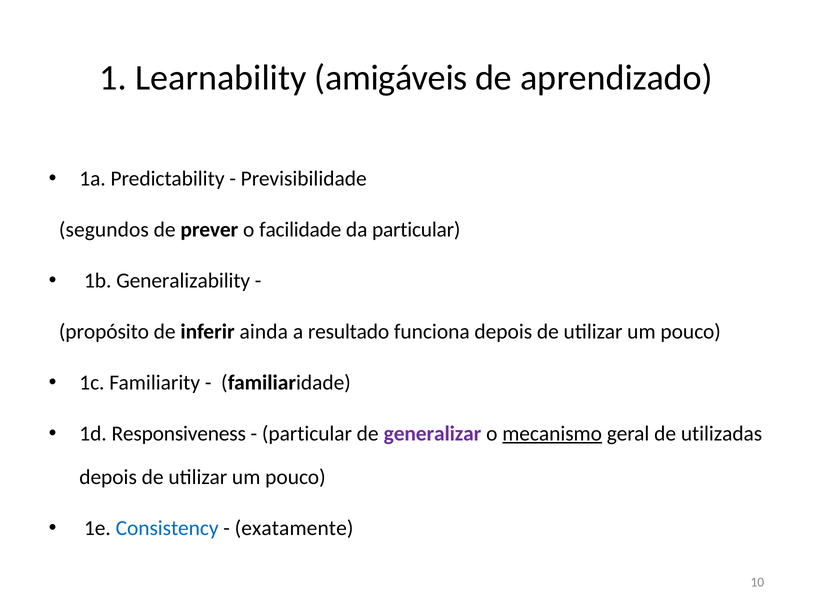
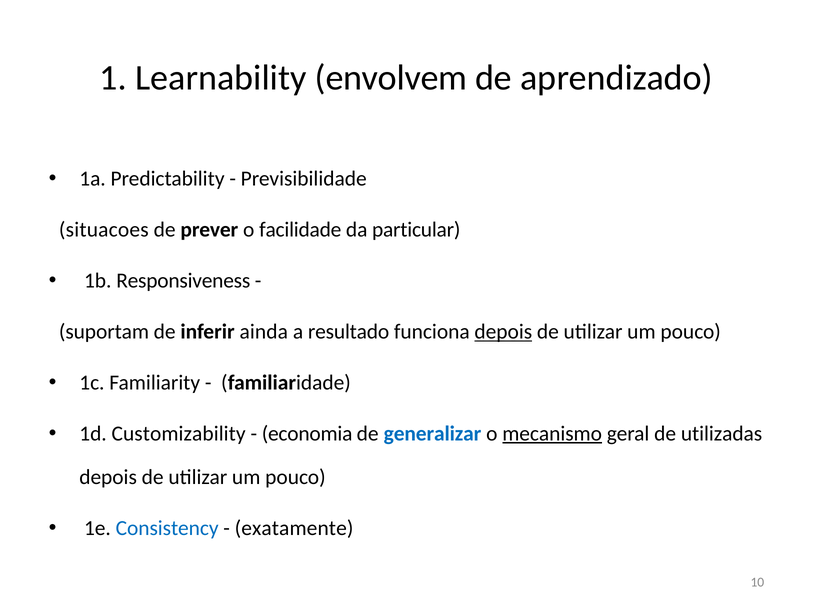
amigáveis: amigáveis -> envolvem (391, 78)
segundos: segundos -> situacoes (104, 230)
Generalizability: Generalizability -> Responsiveness (183, 281)
propósito: propósito -> suportam (104, 332)
depois underline: none -> present (503, 332)
Responsiveness: Responsiveness -> Customizability (179, 433)
particular: particular -> economia (307, 433)
generalizar colour: purple -> blue (433, 433)
